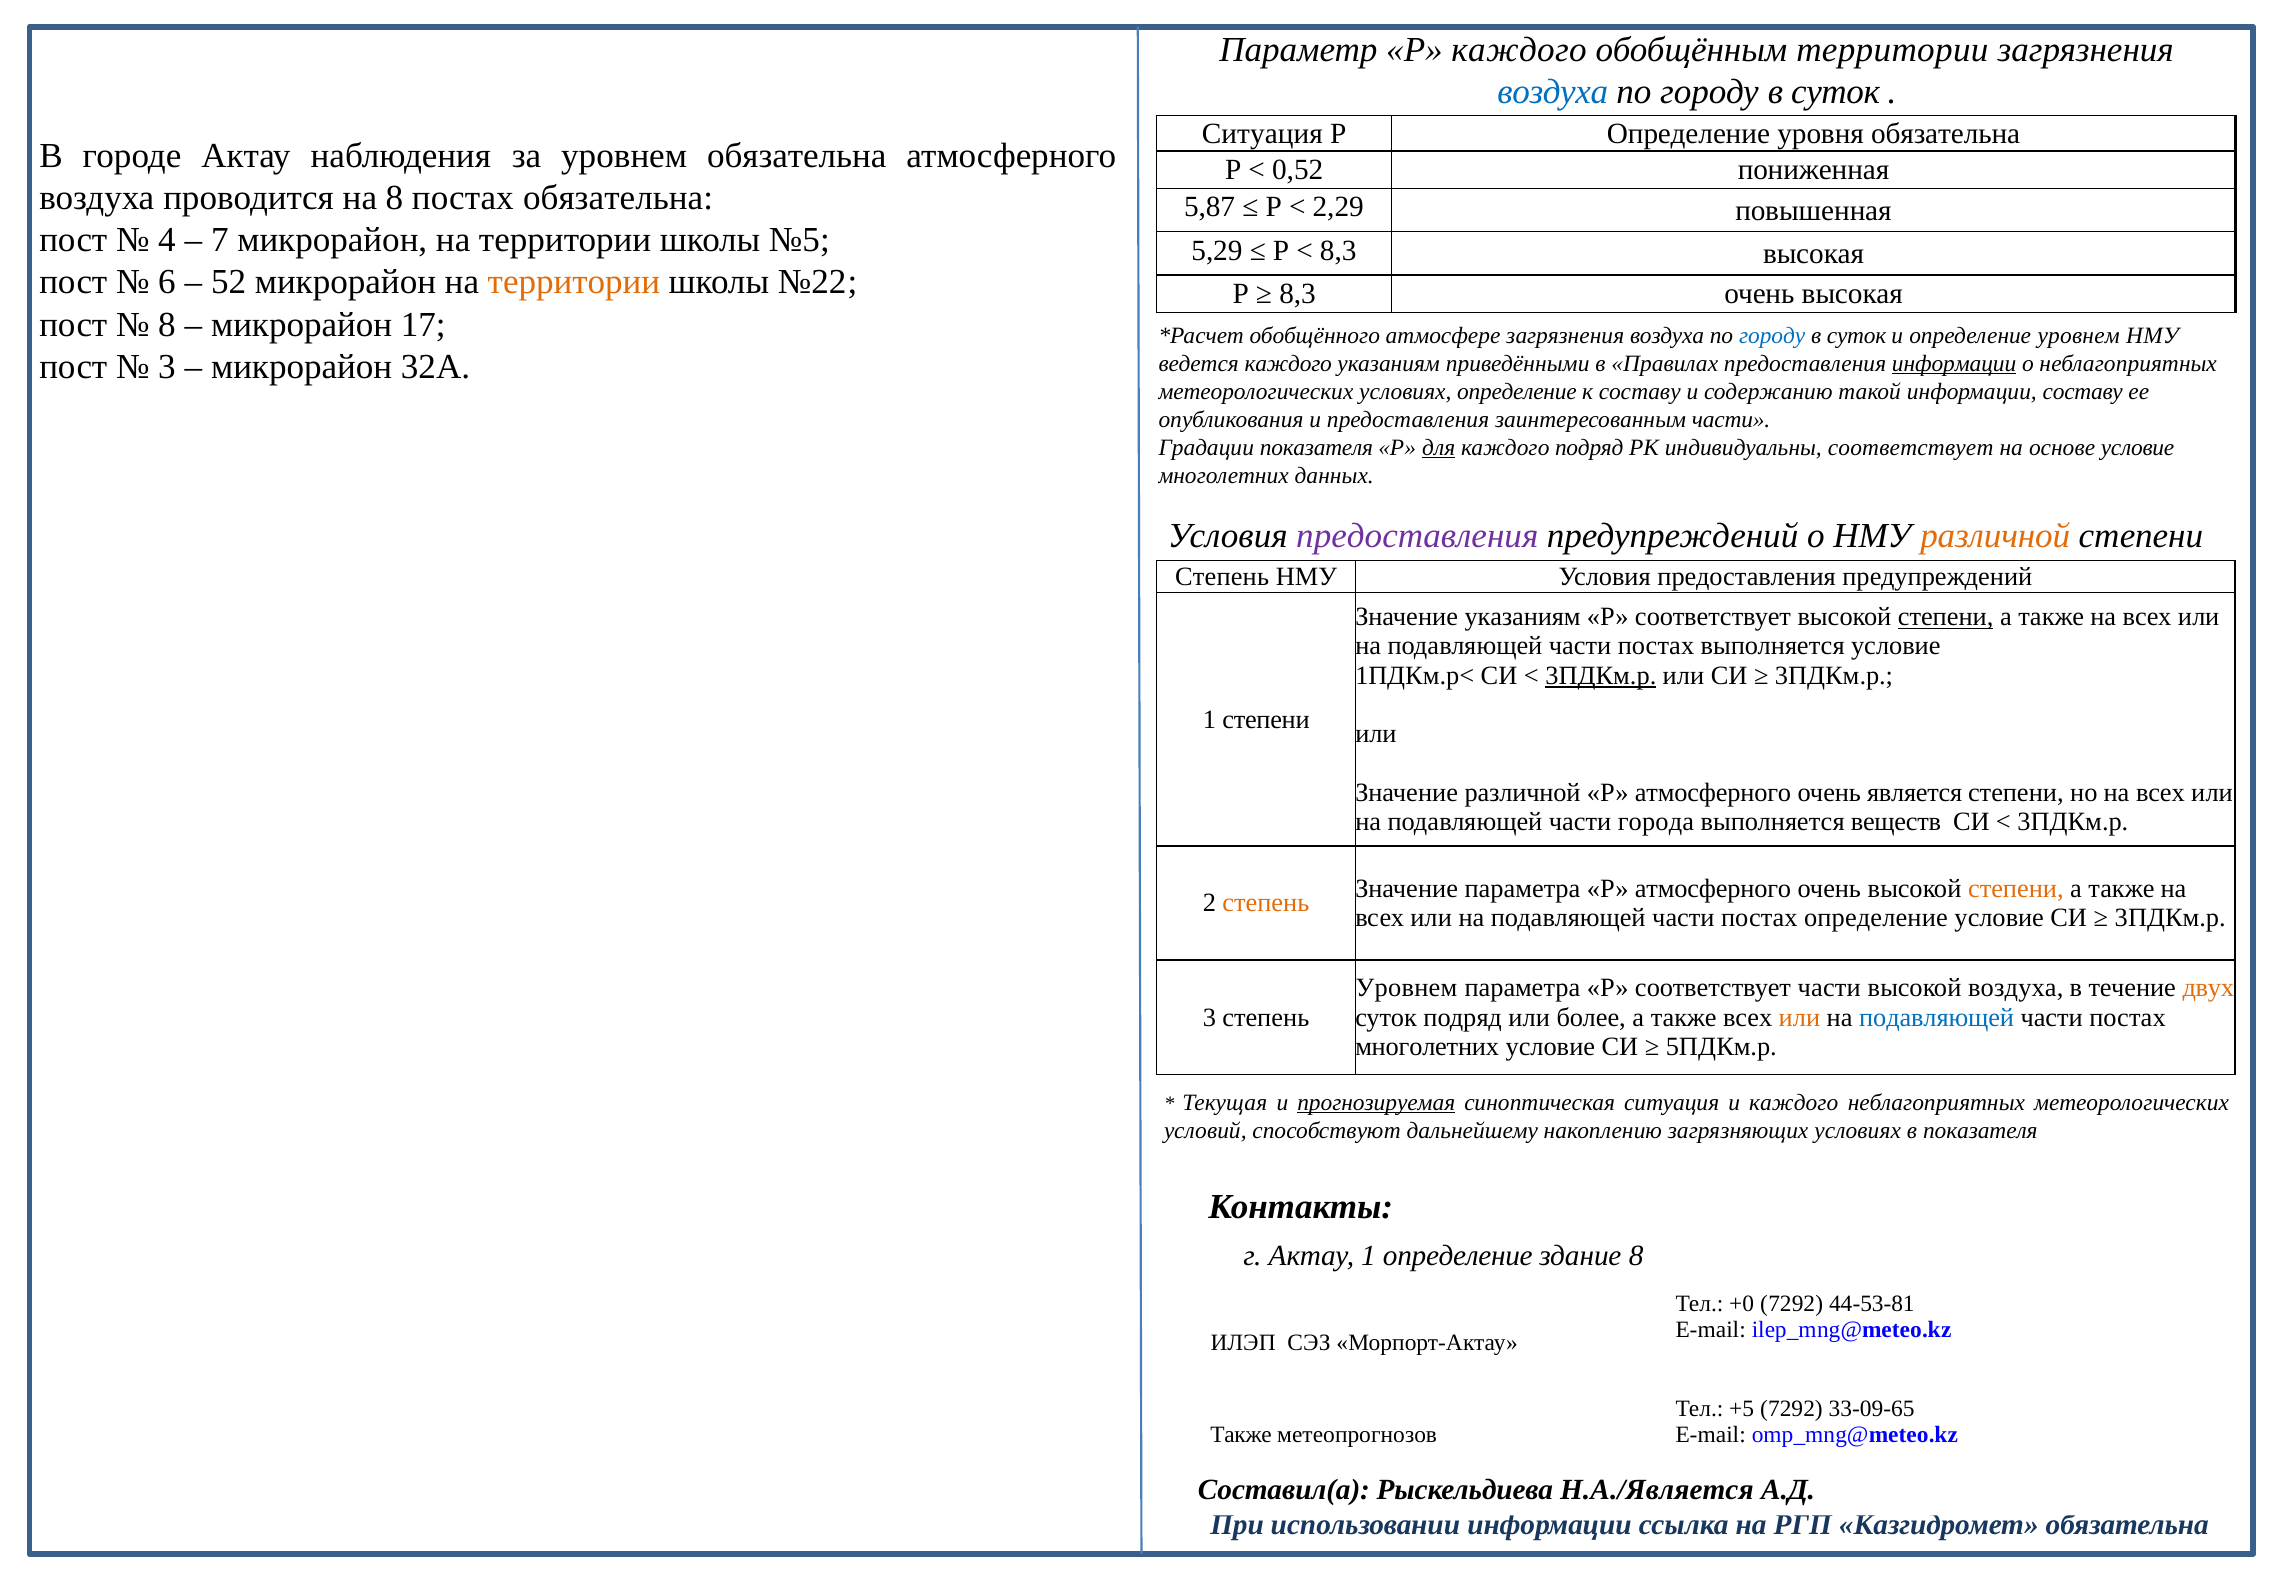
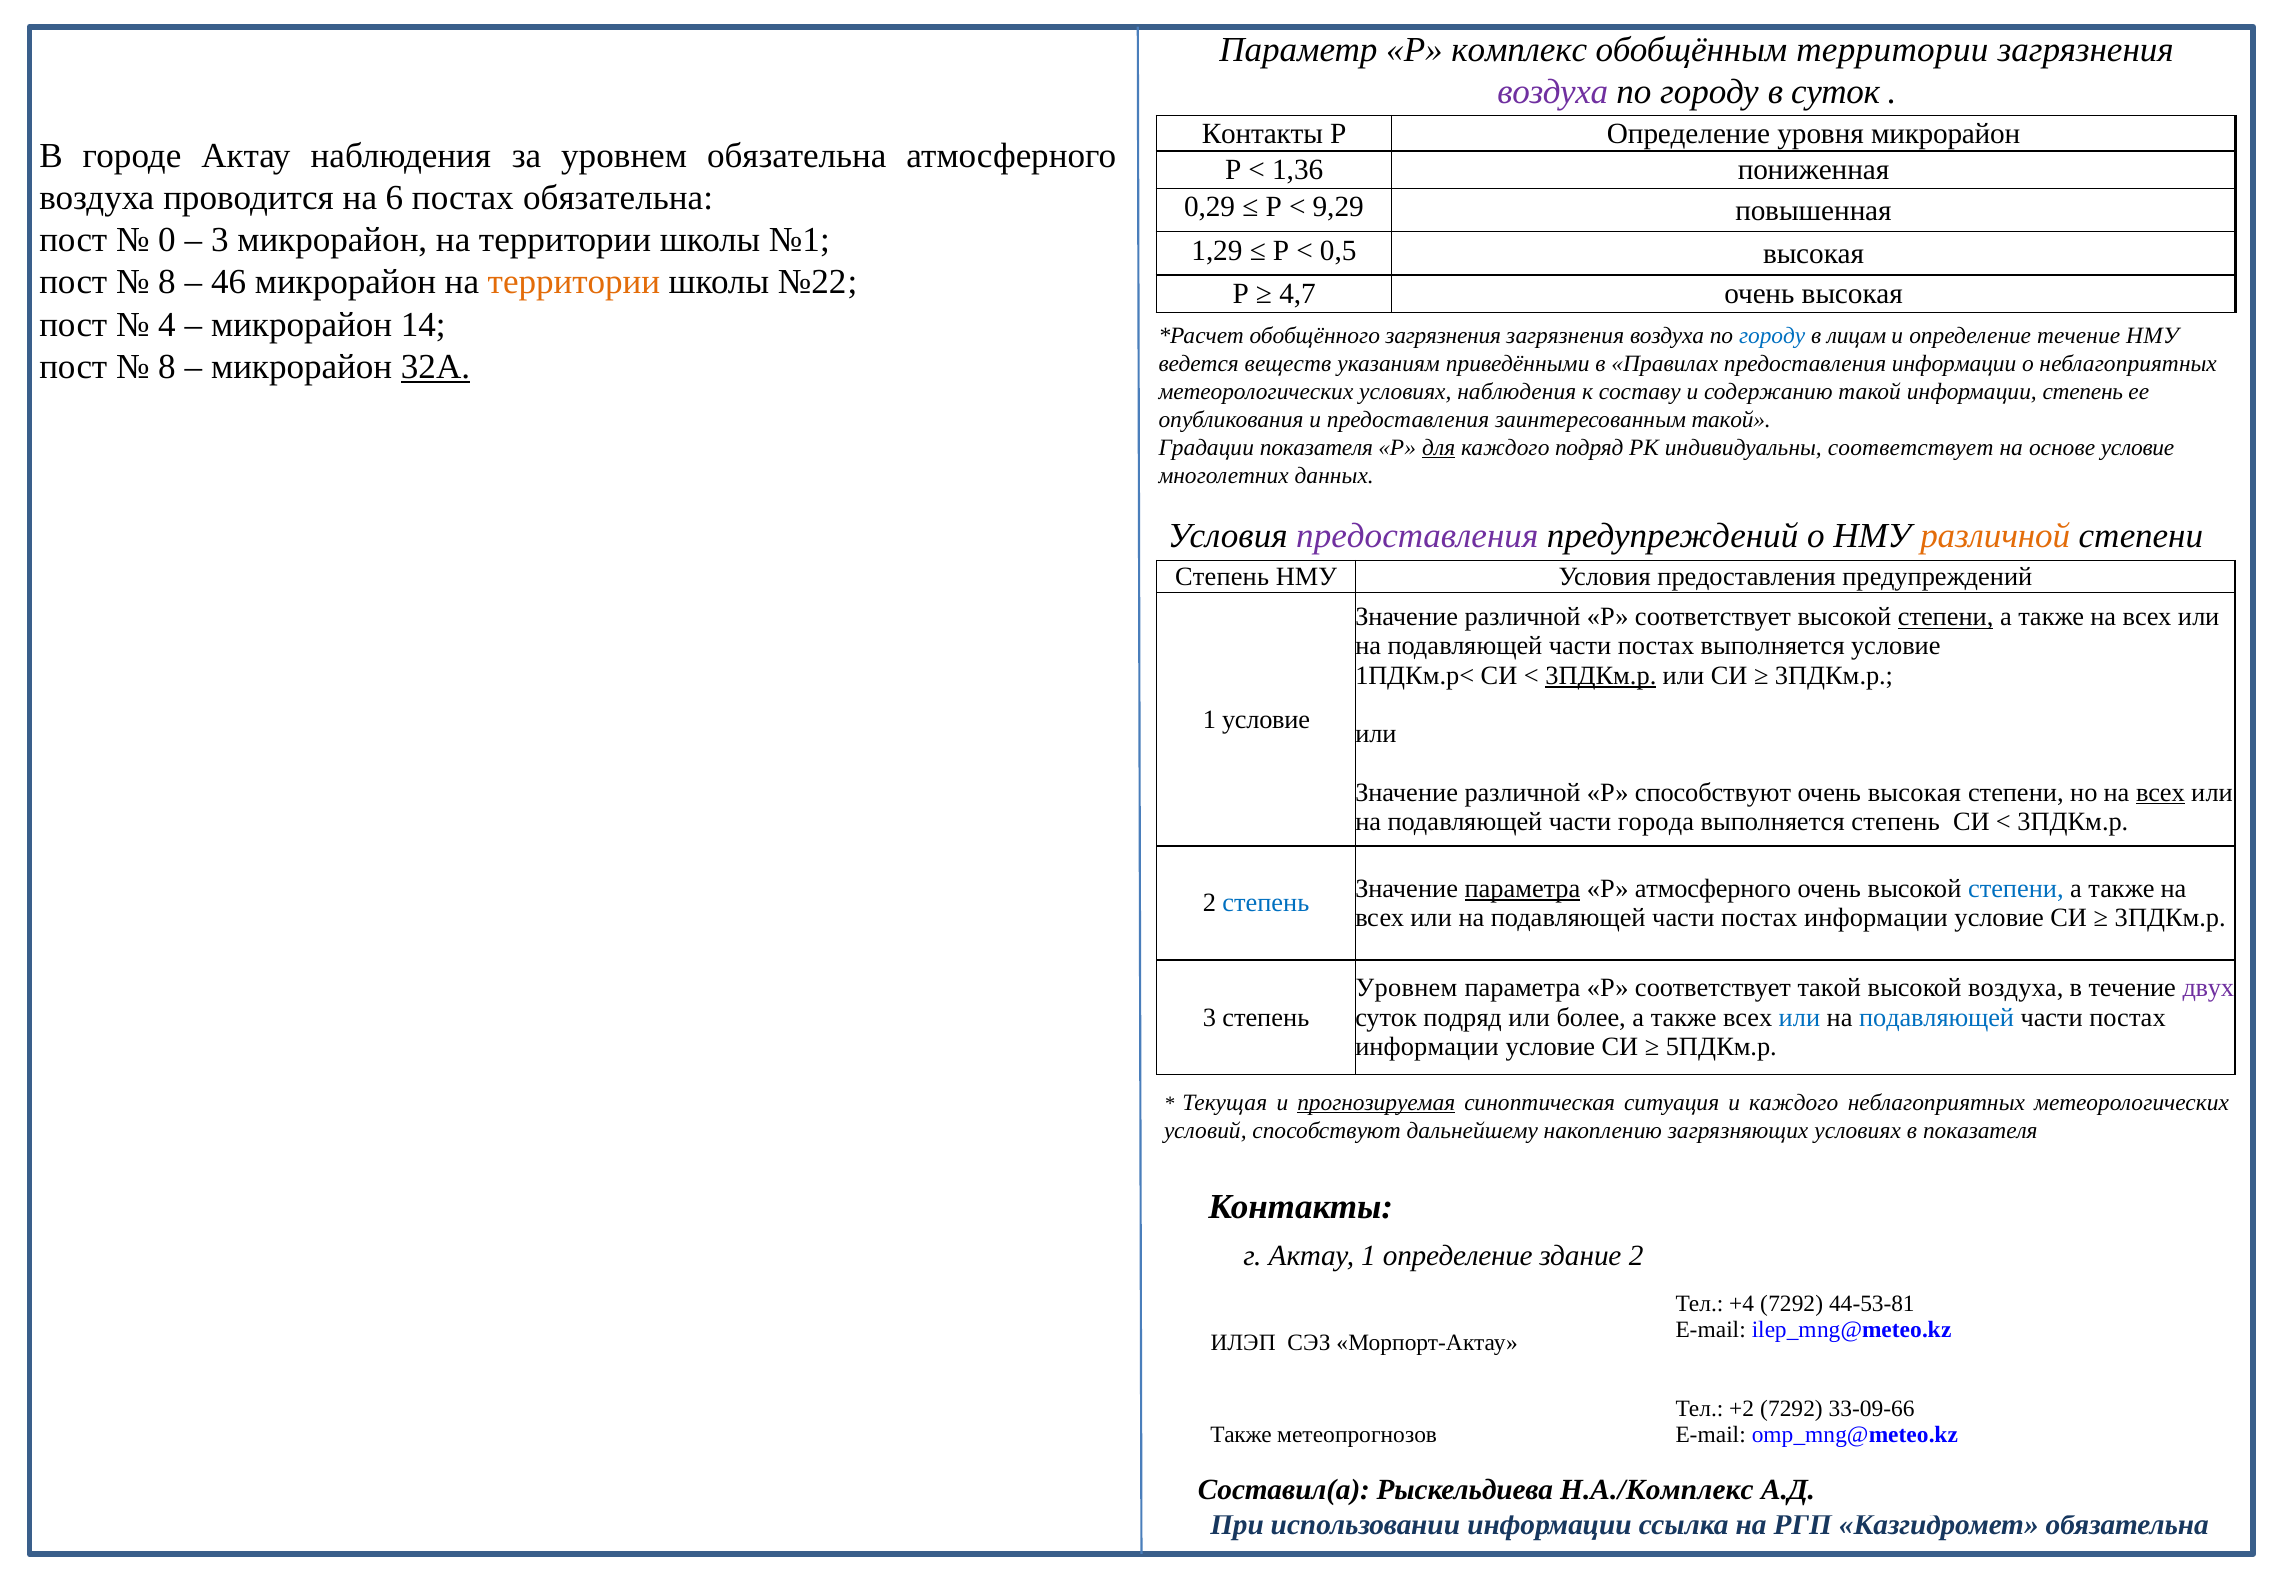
Р каждого: каждого -> комплекс (1519, 49)
воздуха colour: blue -> purple (1553, 92)
Ситуация: Ситуация -> Контакты (1262, 133)
уровня обязательна: обязательна -> микрорайон (1946, 133)
0,52: 0,52 -> 1,36 (1298, 169)
на 8: 8 -> 6 (394, 198)
5,87: 5,87 -> 0,29 (1210, 207)
2,29: 2,29 -> 9,29 (1338, 207)
4: 4 -> 0 (167, 240)
7: 7 -> 3 (220, 240)
№5: №5 -> №1 (799, 240)
5,29: 5,29 -> 1,29 (1217, 250)
8,3: 8,3 -> 0,5 (1338, 250)
6: 6 -> 8 (167, 282)
52: 52 -> 46 (229, 282)
8,3: 8,3 -> 4,7 (1298, 293)
8: 8 -> 4 (167, 324)
17: 17 -> 14 (423, 324)
обобщённого атмосфере: атмосфере -> загрязнения (1443, 335)
суток: суток -> лицам (1857, 335)
определение уровнем: уровнем -> течение (2079, 335)
3: 3 -> 8 (167, 367)
32А underline: none -> present (436, 367)
ведется каждого: каждого -> веществ (1288, 363)
информации underline: present -> none (1954, 363)
условиях определение: определение -> наблюдения (1517, 391)
информации составу: составу -> степень (2083, 391)
заинтересованным части: части -> такой (1731, 419)
указаниям: указаниям -> различной (1523, 617)
1 степени: степени -> условие (1266, 719)
атмосферного: атмосферного -> способствуют (1713, 792)
является: является -> высокая (1914, 792)
всех underline: none -> present (2160, 792)
выполняется веществ: веществ -> степень (1896, 821)
параметра underline: none -> present (1522, 888)
степени colour: orange -> blue (2016, 888)
степень colour: orange -> blue (1266, 903)
определение: определение -> информации (1876, 918)
соответствует части: части -> такой (1829, 988)
двух colour: orange -> purple (2208, 988)
или colour: orange -> blue (1799, 1017)
многолетних: многолетних -> информации (1427, 1046)
здание 8: 8 -> 2 (1636, 1256)
+0: +0 -> +4 (1742, 1303)
+5: +5 -> +2 (1742, 1409)
33-09-65: 33-09-65 -> 33-09-66 (1872, 1409)
Н.А./Является: Н.А./Является -> Н.А./Комплекс (1657, 1489)
